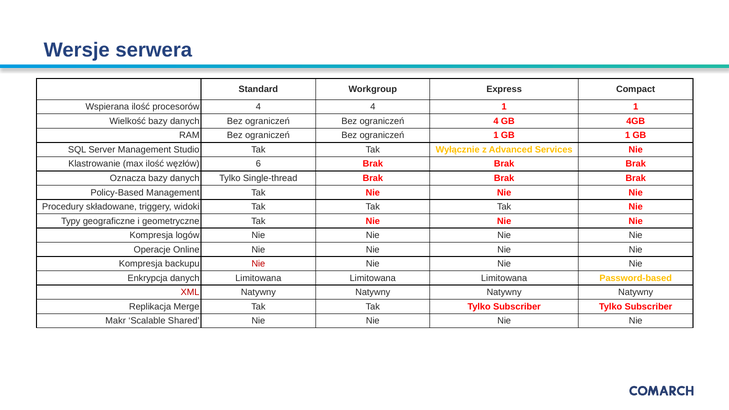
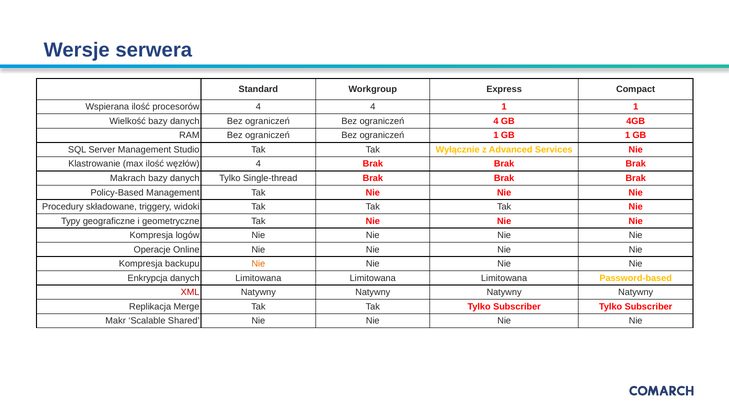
węzłów 6: 6 -> 4 (258, 164)
Oznacza: Oznacza -> Makrach (128, 178)
Nie colour: red -> orange (258, 264)
